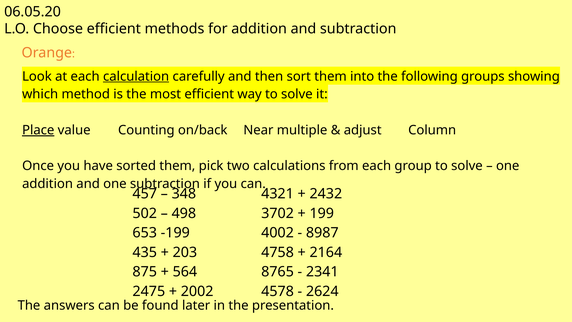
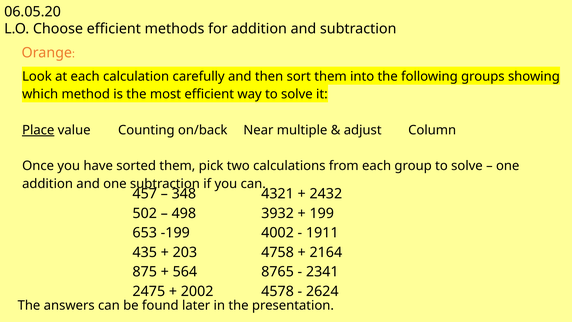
calculation underline: present -> none (136, 76)
3702: 3702 -> 3932 (278, 213)
8987: 8987 -> 1911 (322, 233)
